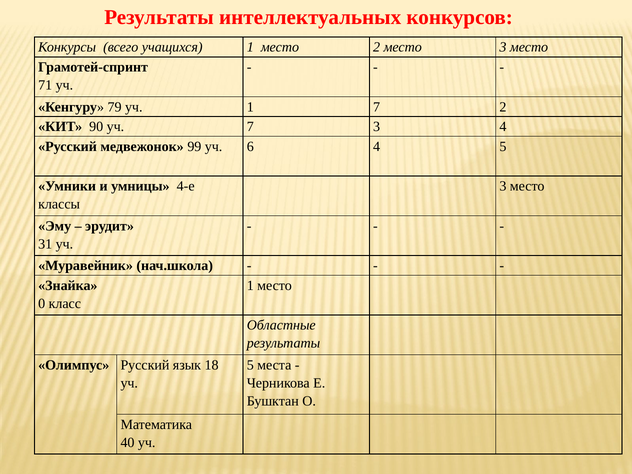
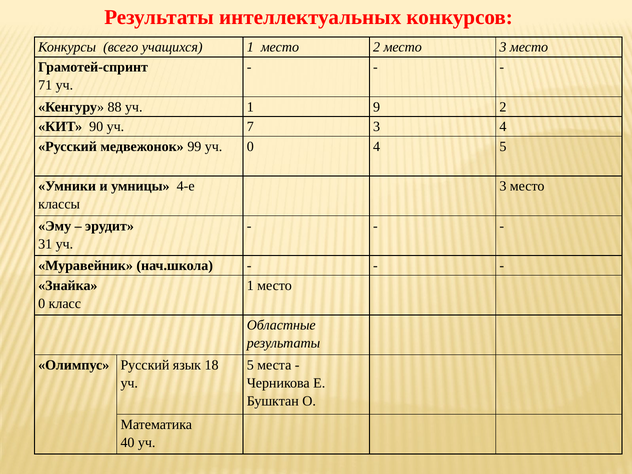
79: 79 -> 88 (115, 107)
1 7: 7 -> 9 (377, 107)
уч 6: 6 -> 0 (250, 147)
